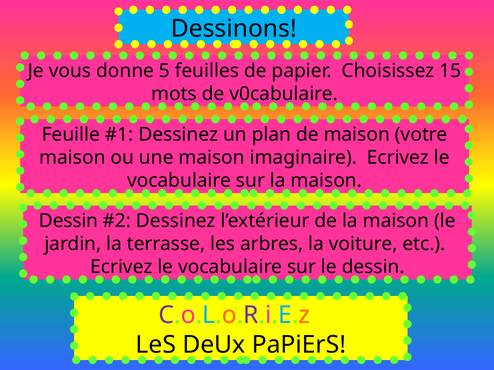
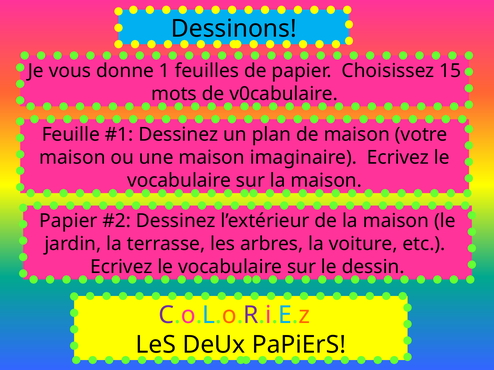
5: 5 -> 1 (164, 71)
Dessin: Dessin -> Papier (68, 221)
